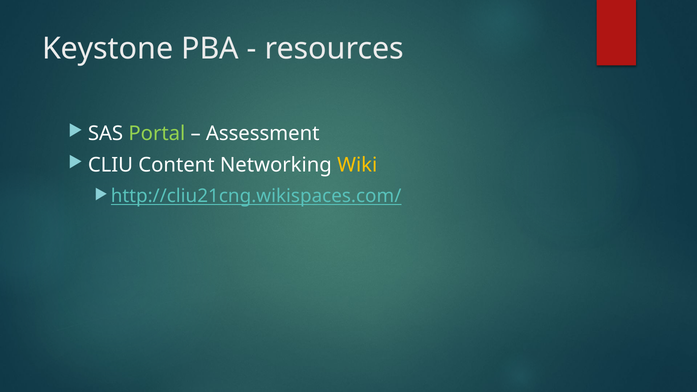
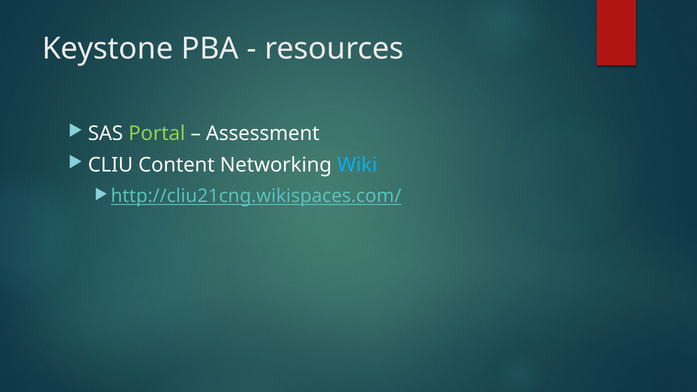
Wiki colour: yellow -> light blue (357, 165)
